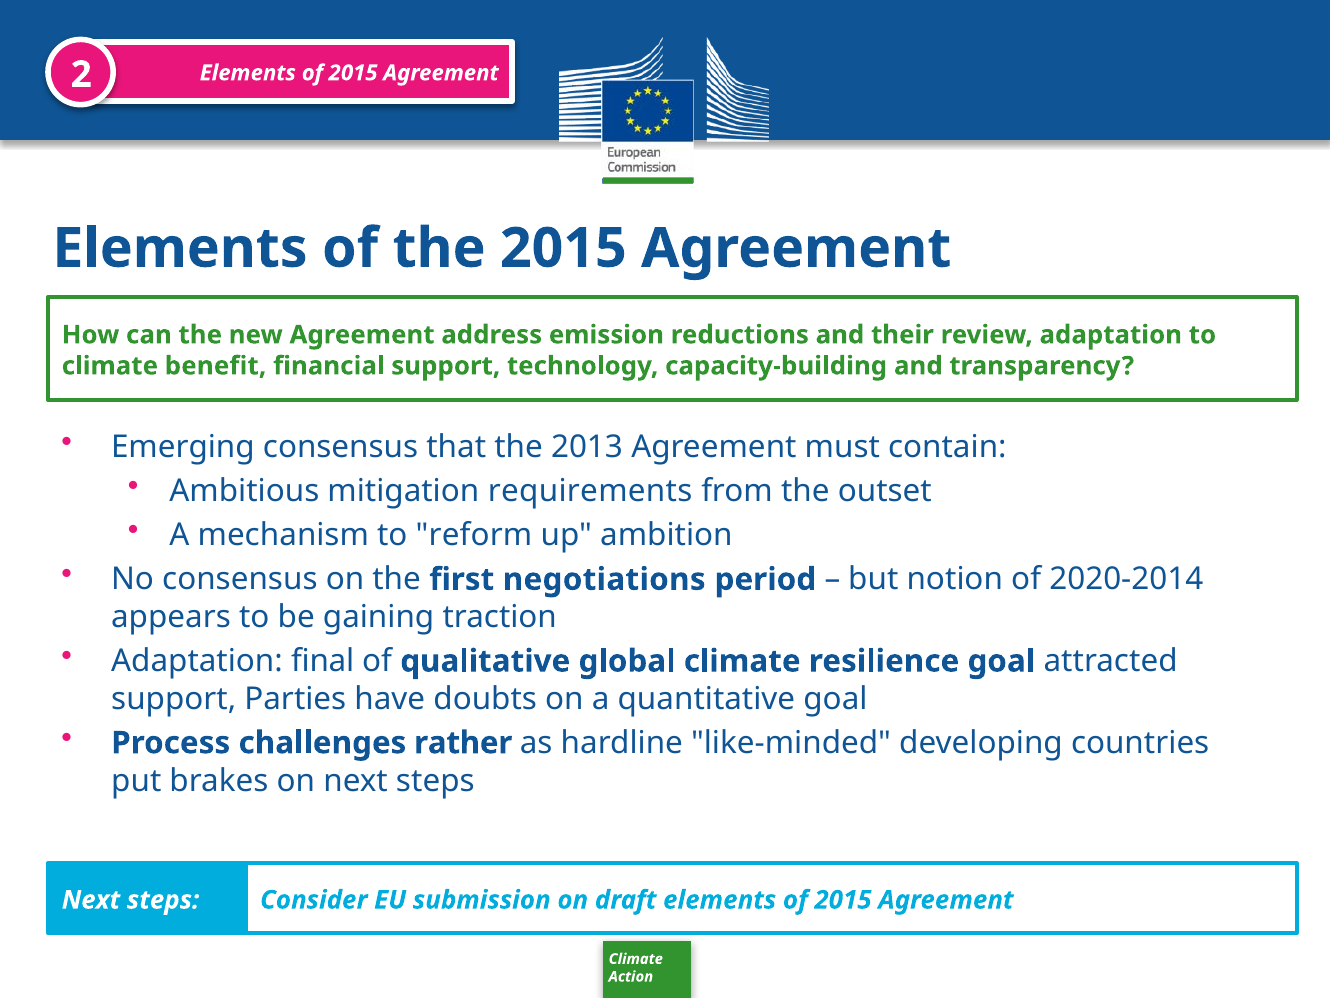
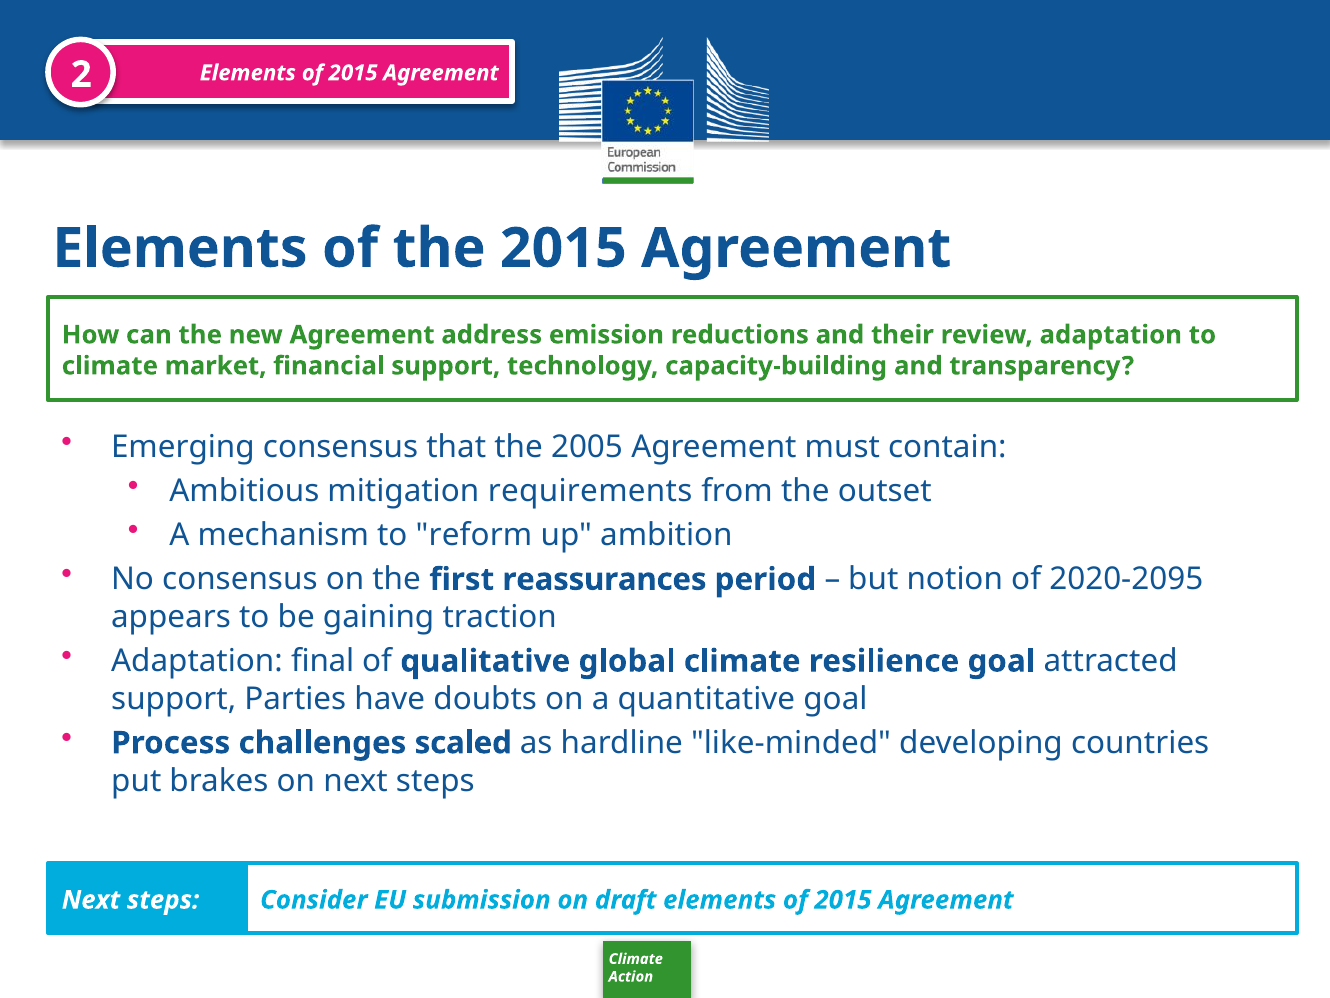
benefit: benefit -> market (216, 366)
2013: 2013 -> 2005 (587, 447)
negotiations: negotiations -> reassurances (605, 579)
2020-2014: 2020-2014 -> 2020-2095 (1126, 579)
rather: rather -> scaled (463, 743)
